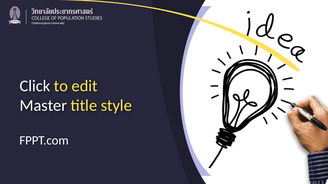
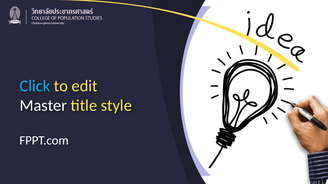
Click colour: white -> light blue (35, 86)
